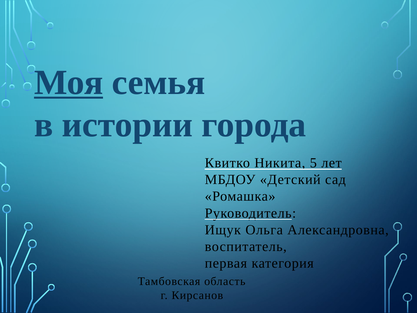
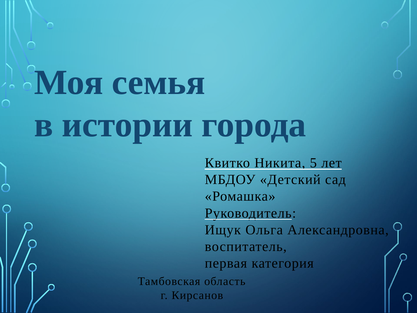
Моя underline: present -> none (69, 82)
